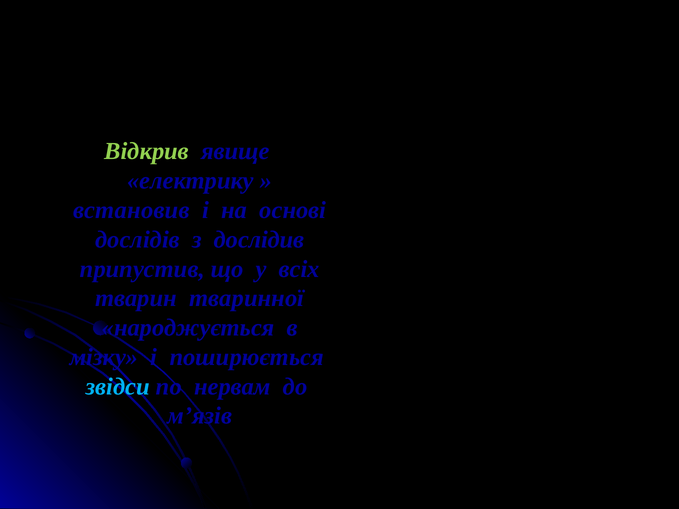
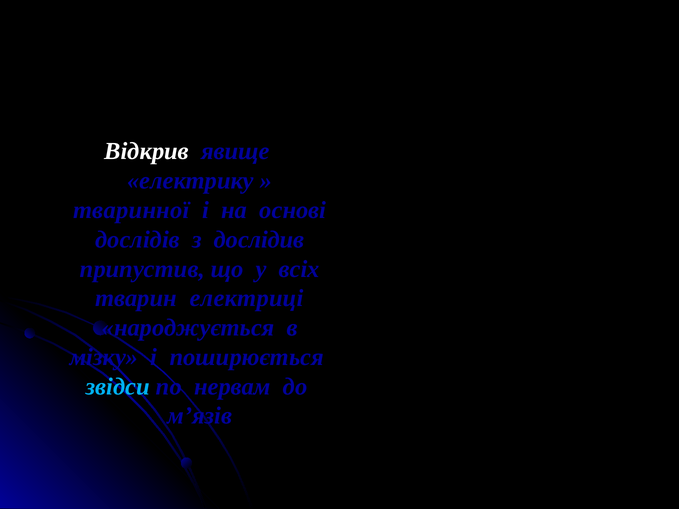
Відкрив colour: light green -> white (147, 151)
встановив: встановив -> тваринної (131, 210)
тваринної: тваринної -> електриці (247, 298)
